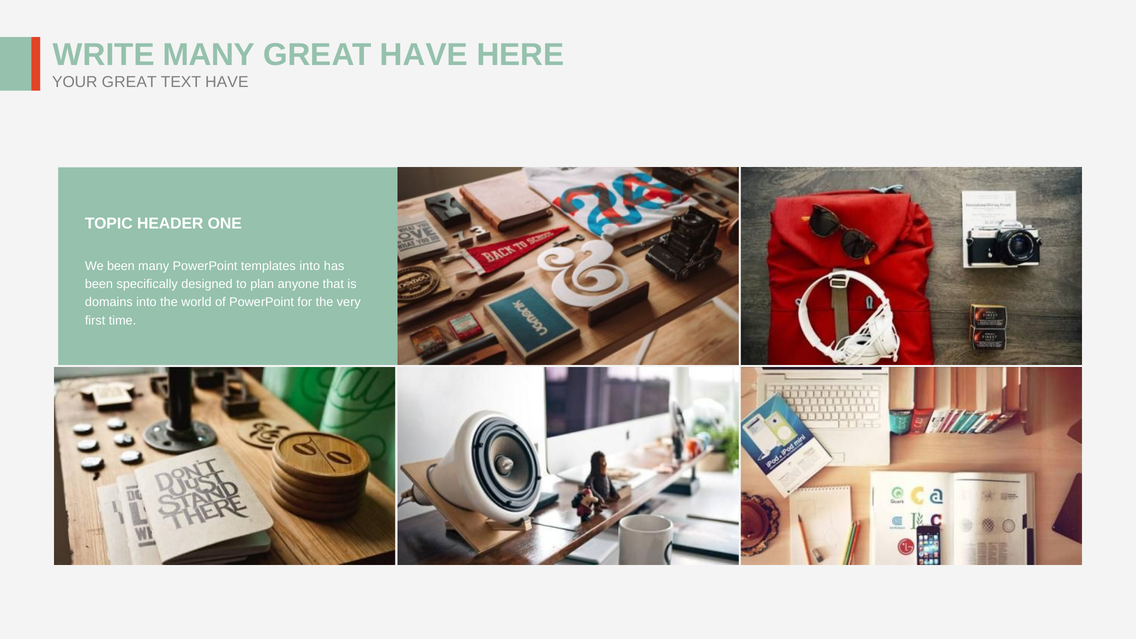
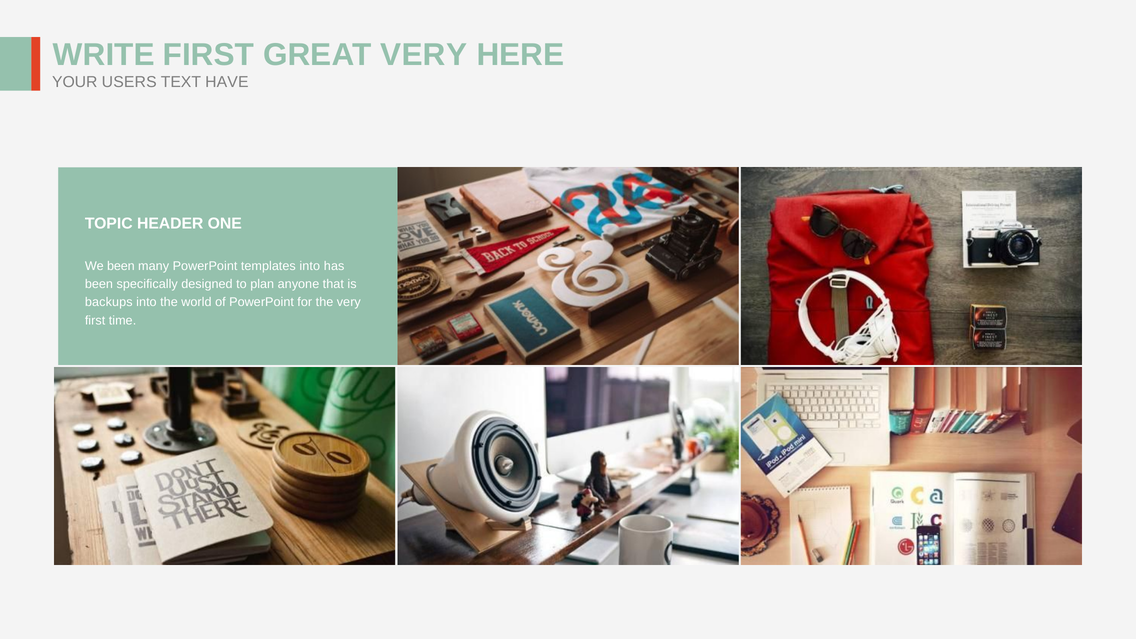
WRITE MANY: MANY -> FIRST (209, 55)
GREAT HAVE: HAVE -> VERY (424, 55)
YOUR GREAT: GREAT -> USERS (129, 82)
domains: domains -> backups (109, 302)
